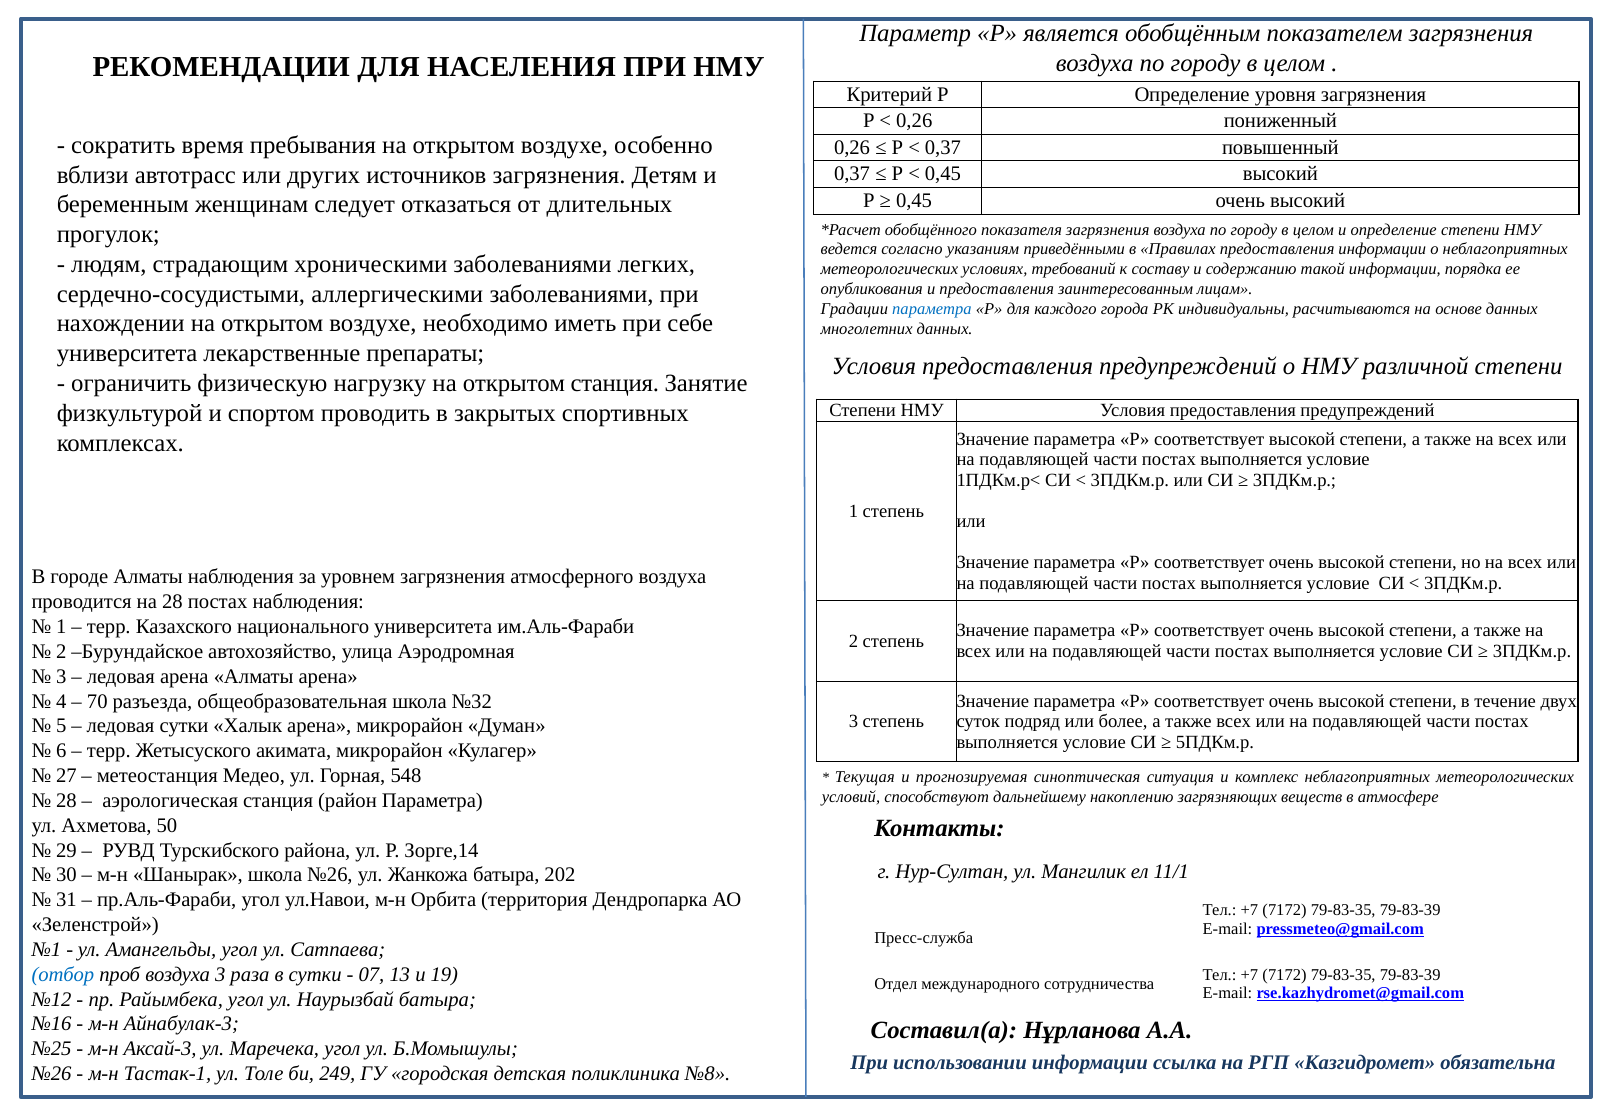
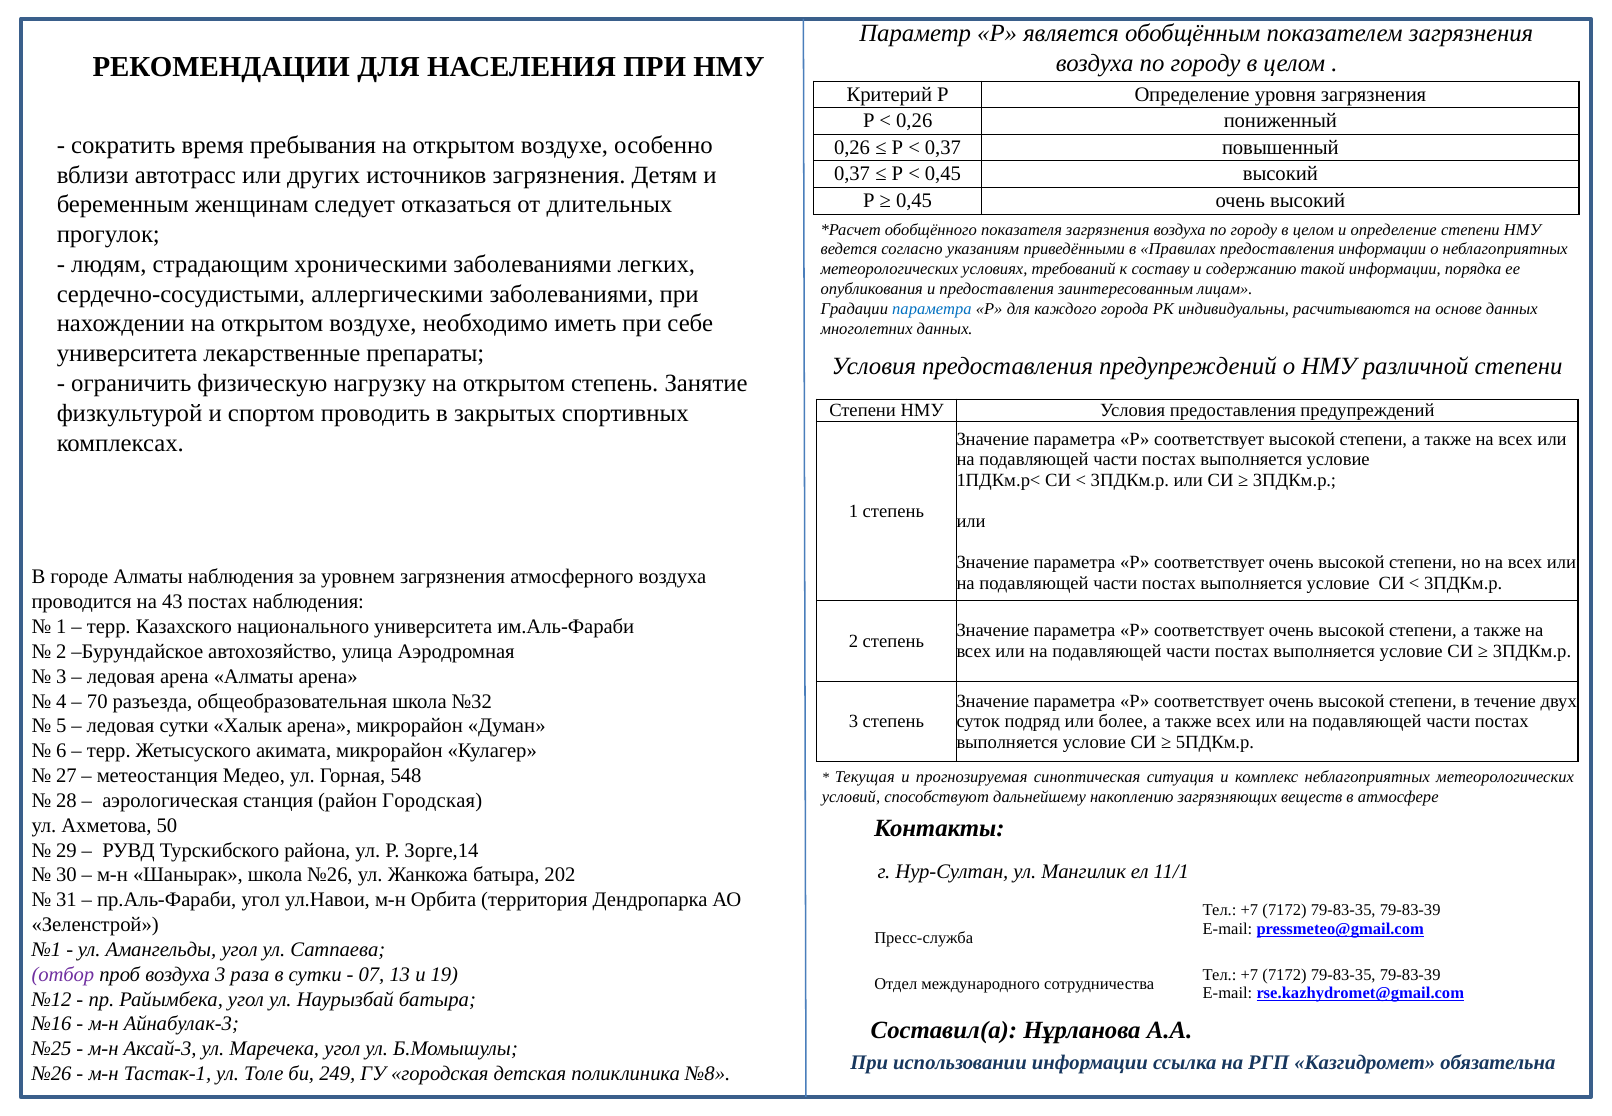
открытом станция: станция -> степень (615, 383)
на 28: 28 -> 43 (172, 602)
район Параметра: Параметра -> Городская (432, 801)
отбор colour: blue -> purple (63, 974)
